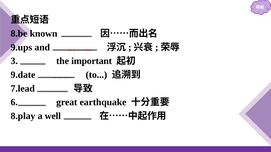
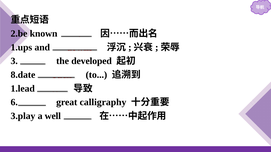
8.be: 8.be -> 2.be (19, 34)
9.ups: 9.ups -> 1.ups (21, 47)
important: important -> developed (92, 61)
9.date: 9.date -> 8.date (23, 75)
7.lead: 7.lead -> 1.lead (23, 89)
earthquake: earthquake -> calligraphy (103, 103)
8.play: 8.play -> 3.play (23, 116)
